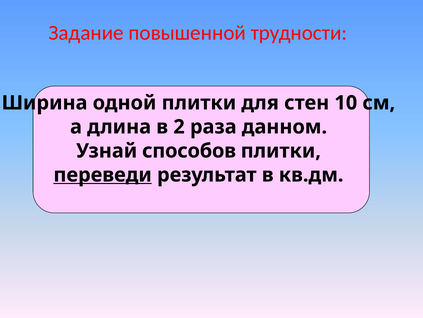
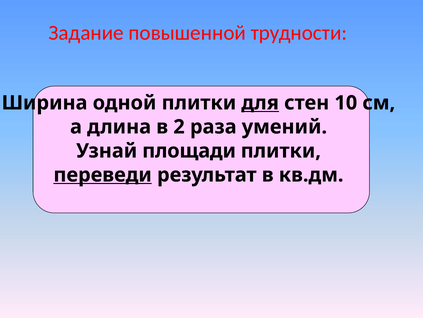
для underline: none -> present (260, 103)
данном: данном -> умений (284, 127)
способов: способов -> площади (189, 151)
